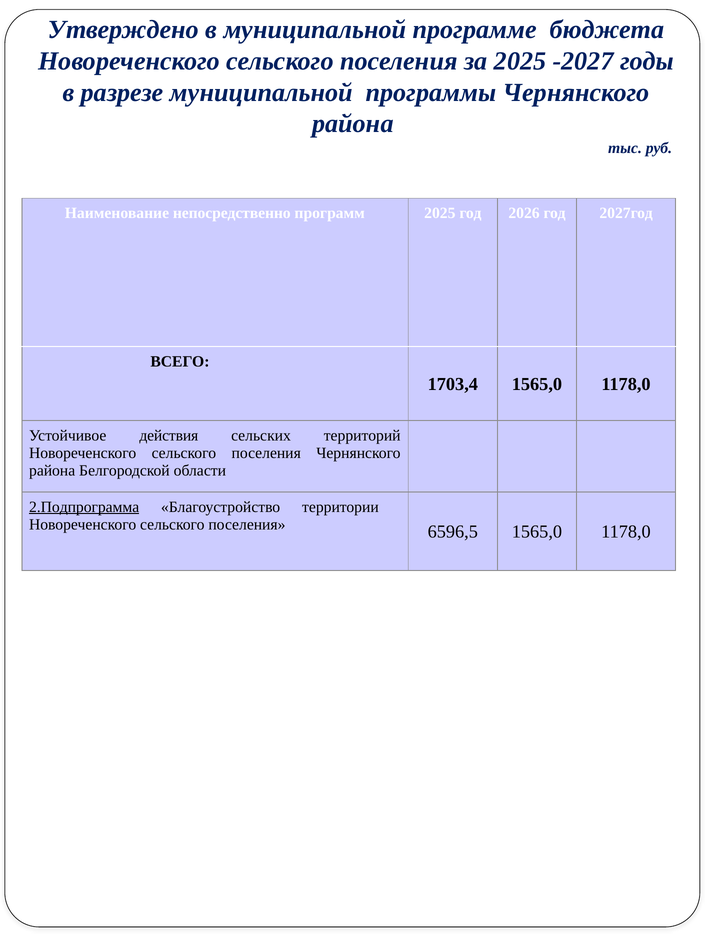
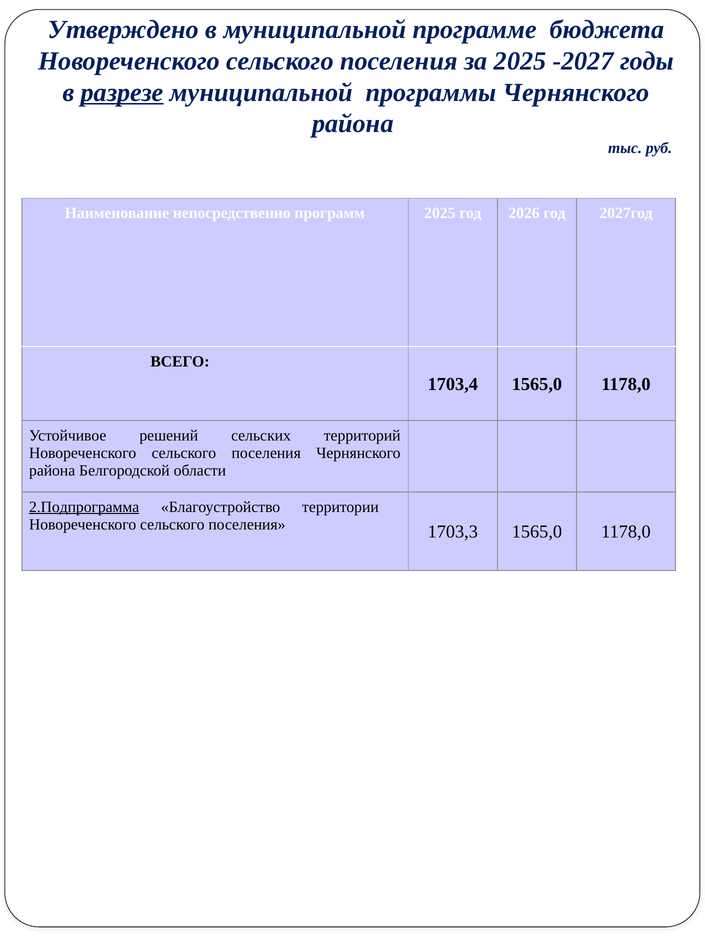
разрезе underline: none -> present (122, 93)
действия: действия -> решений (169, 436)
6596,5: 6596,5 -> 1703,3 (453, 532)
